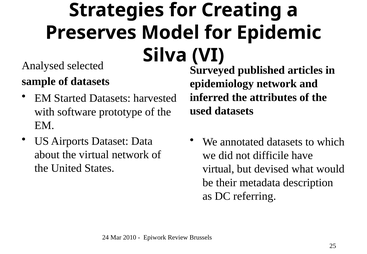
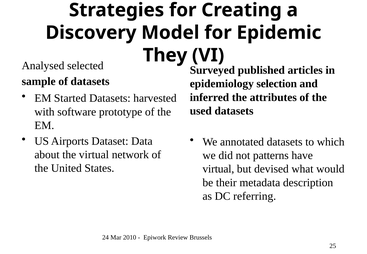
Preserves: Preserves -> Discovery (91, 33)
Silva: Silva -> They (165, 55)
epidemiology network: network -> selection (277, 84)
difficile: difficile -> patterns (271, 155)
